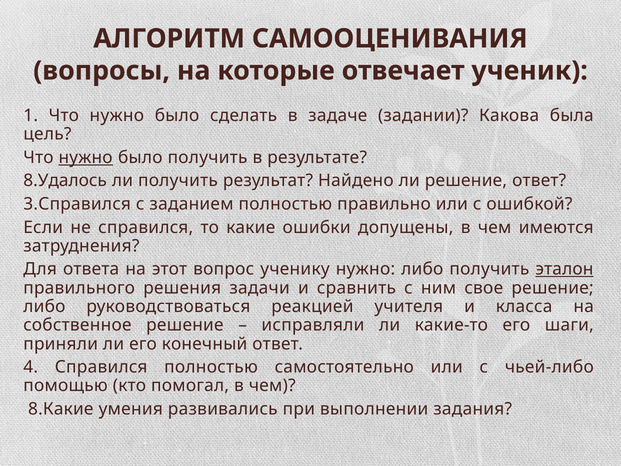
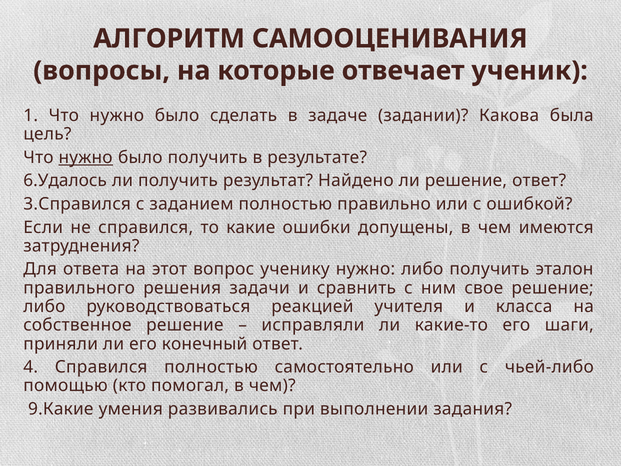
8.Удалось: 8.Удалось -> 6.Удалось (65, 181)
эталон underline: present -> none (564, 269)
8.Какие: 8.Какие -> 9.Какие (61, 409)
